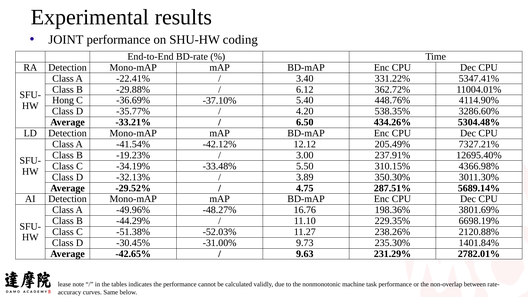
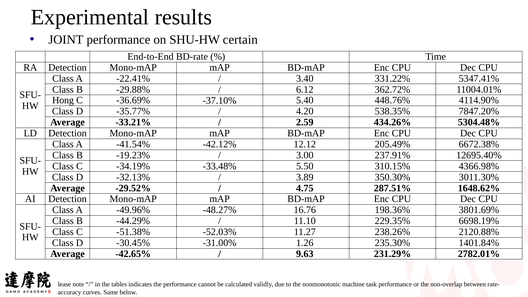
coding: coding -> certain (240, 40)
3286.60%: 3286.60% -> 7847.20% (479, 111)
6.50: 6.50 -> 2.59 (305, 122)
7327.21%: 7327.21% -> 6672.38% (479, 144)
5689.14%: 5689.14% -> 1648.62% (479, 188)
9.73: 9.73 -> 1.26 (305, 243)
